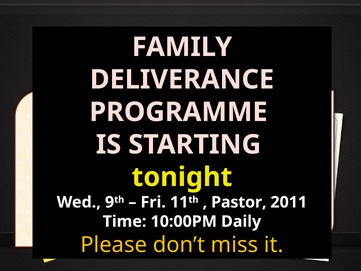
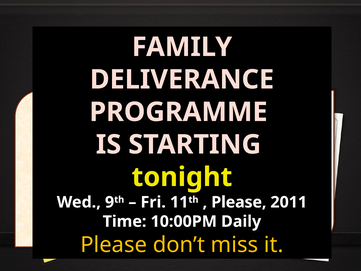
Pastor: Pastor -> Please (239, 202)
